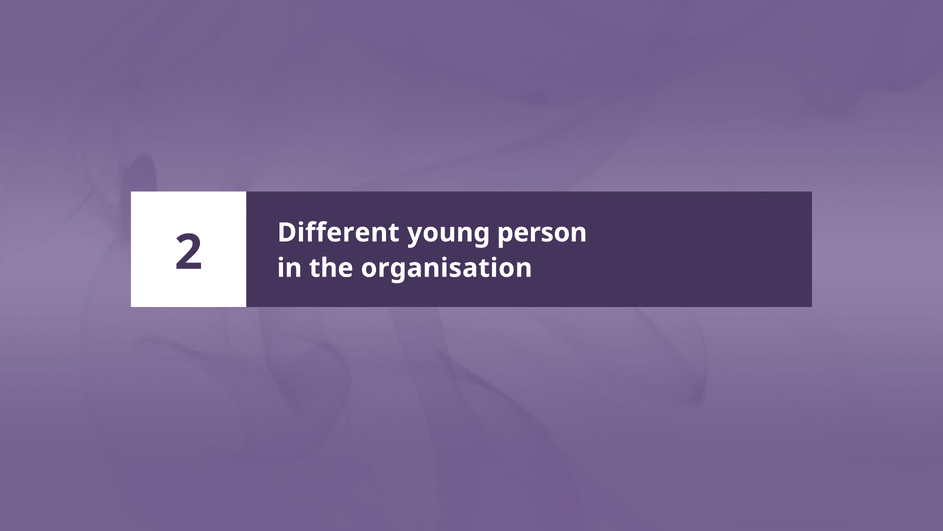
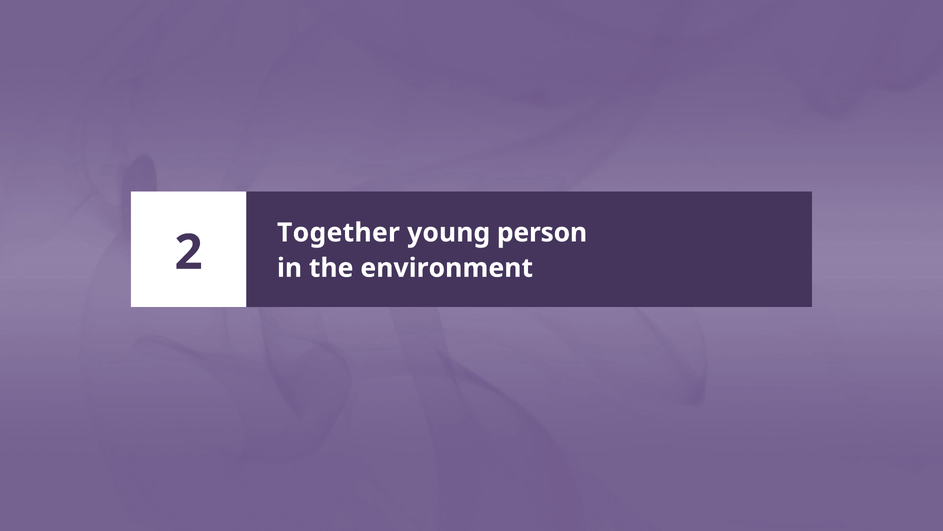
Different: Different -> Together (338, 232)
organisation: organisation -> environment (447, 268)
